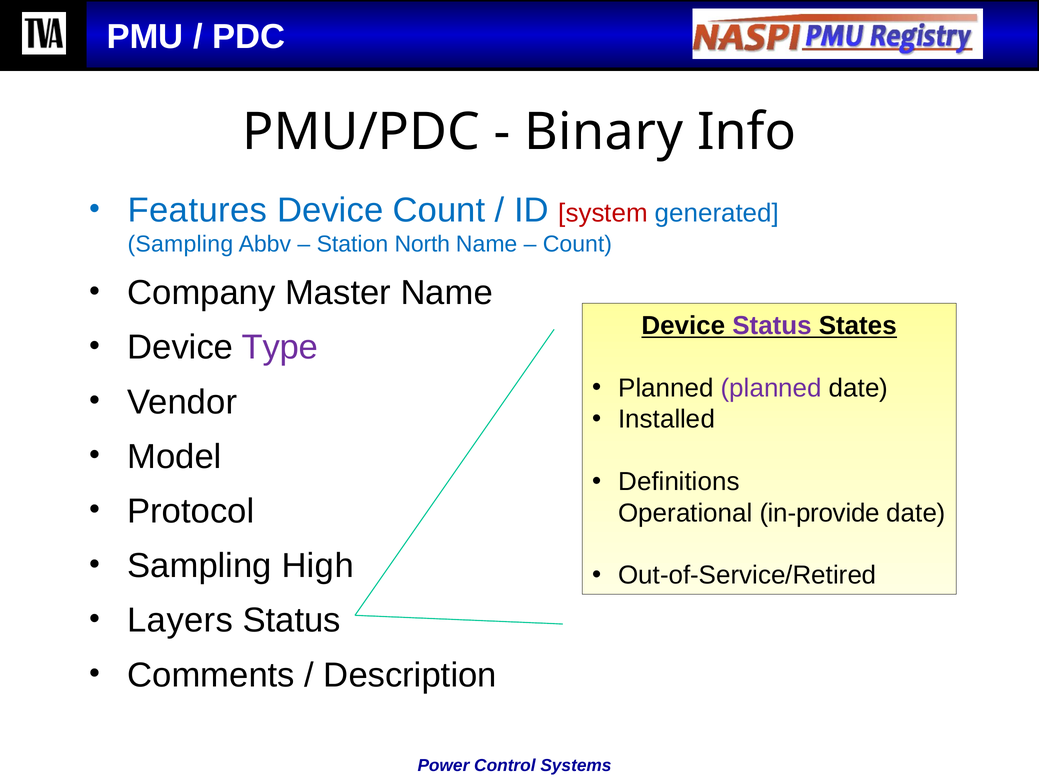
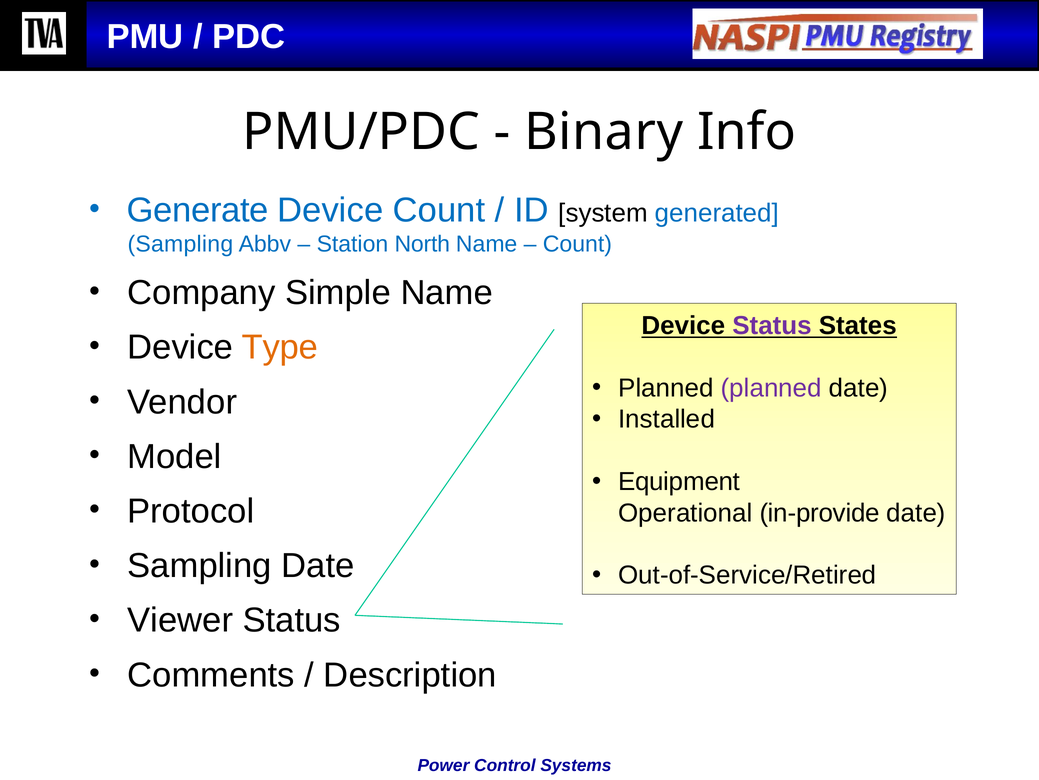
Features: Features -> Generate (198, 210)
system colour: red -> black (603, 213)
Master: Master -> Simple (338, 293)
Type colour: purple -> orange (280, 347)
Definitions: Definitions -> Equipment (679, 481)
Sampling High: High -> Date (318, 565)
Layers: Layers -> Viewer (180, 620)
